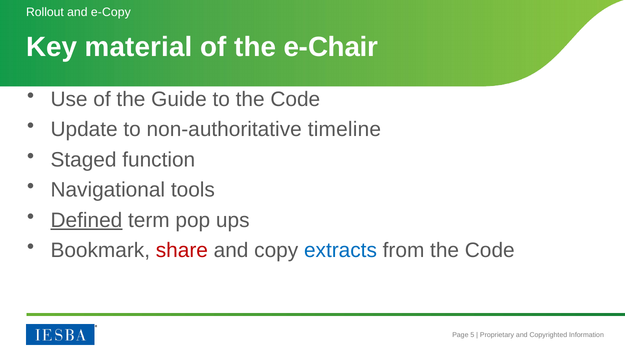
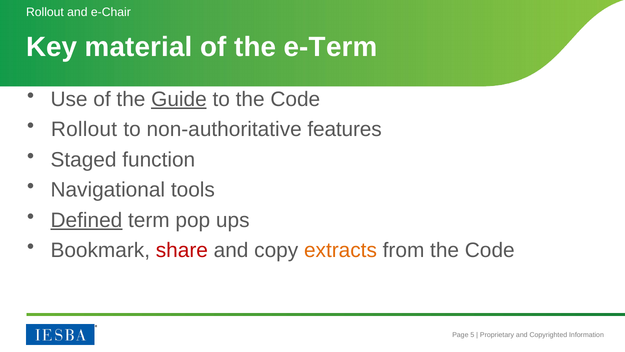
e-Copy: e-Copy -> e-Chair (111, 12)
e-Chair: e-Chair -> e-Term (331, 47)
Guide underline: none -> present (179, 99)
Update: Update -> Rollout (84, 129)
timeline: timeline -> features (345, 129)
extracts colour: blue -> orange (340, 250)
